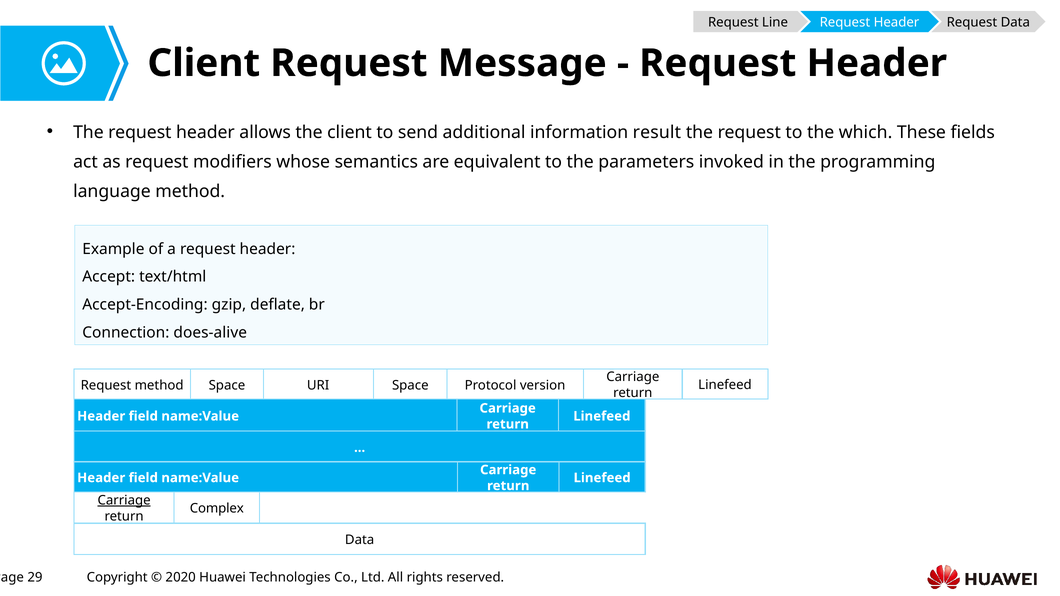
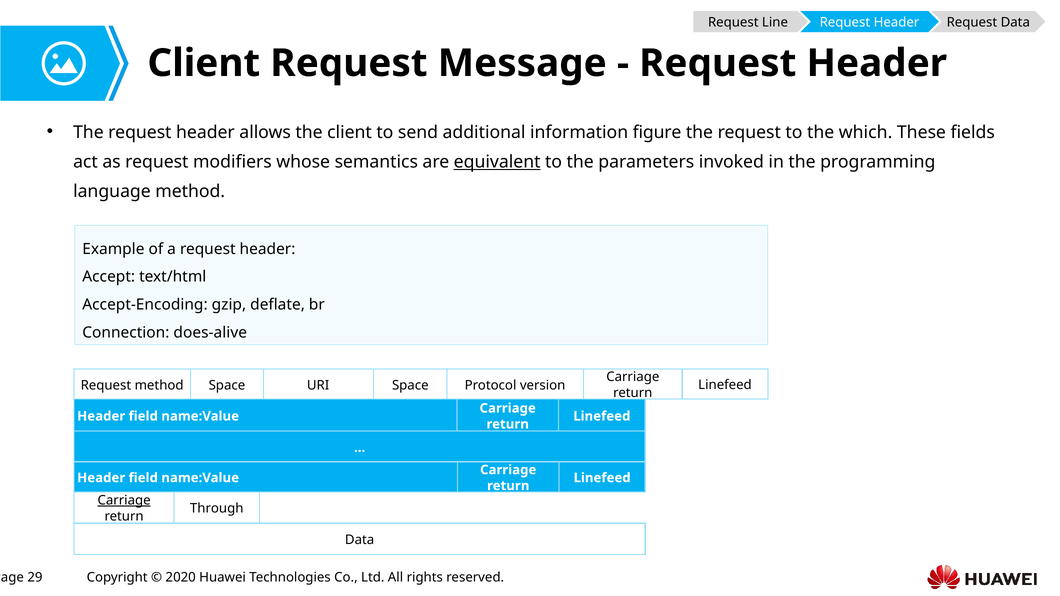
result: result -> figure (657, 132)
equivalent underline: none -> present (497, 162)
Complex: Complex -> Through (217, 509)
